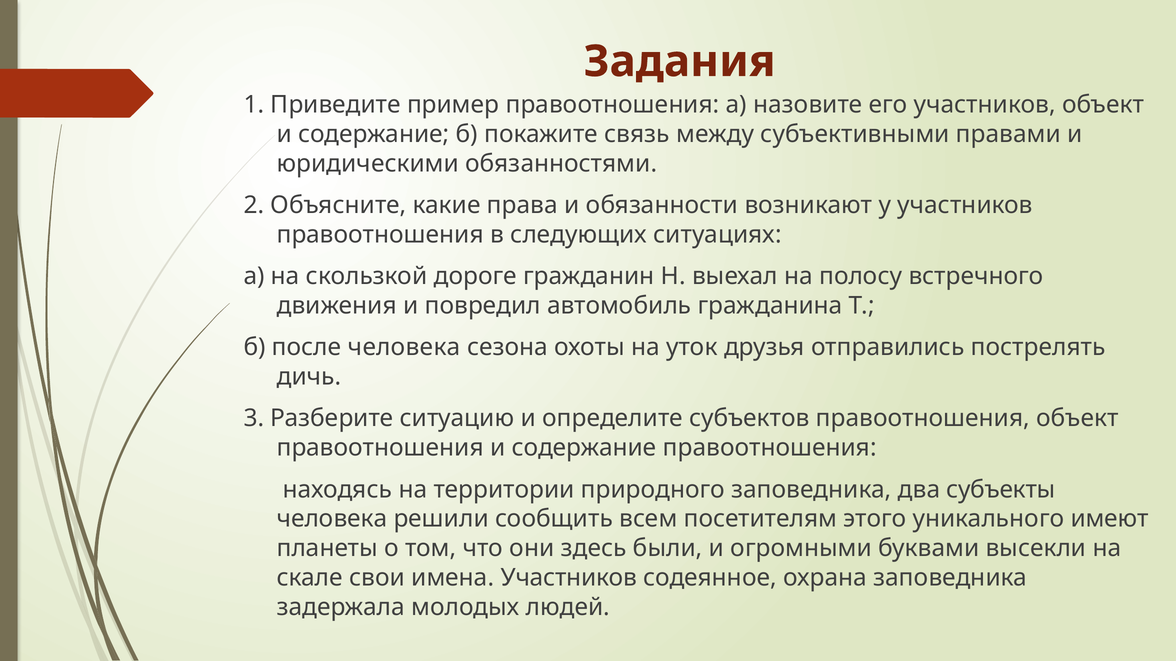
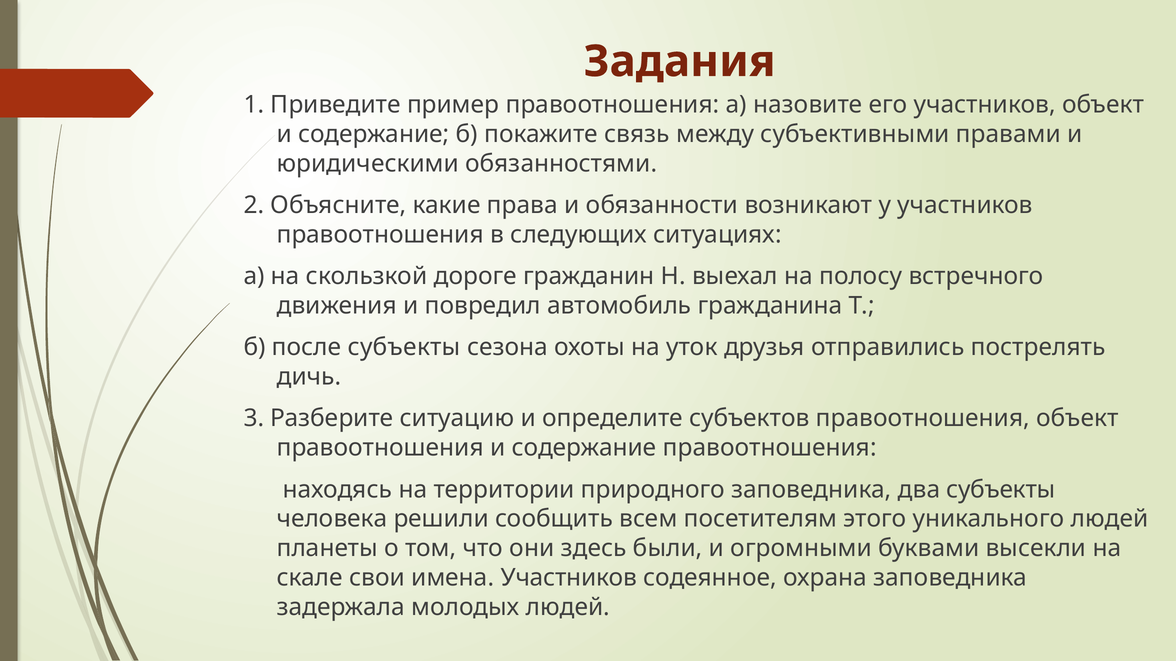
после человека: человека -> субъекты (404, 348)
уникального имеют: имеют -> людей (1110, 519)
